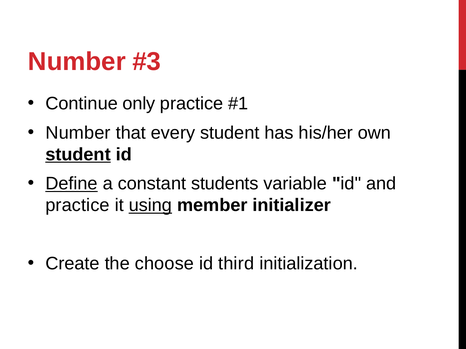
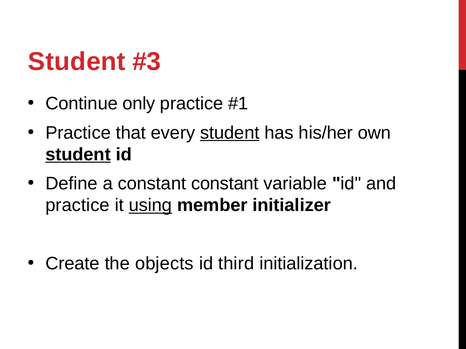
Number: Number -> Student (77, 62)
Number: Number -> Practice (78, 133)
student underline: none -> present (230, 133)
Define underline: present -> none (72, 184)
constant students: students -> constant (225, 184)
choose: choose -> objects (164, 264)
